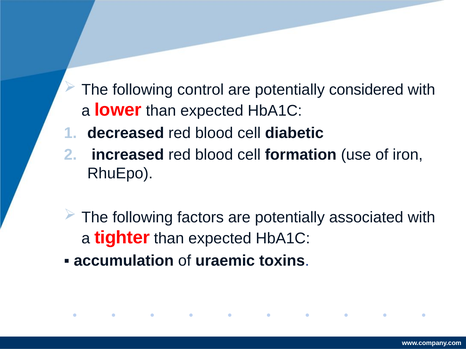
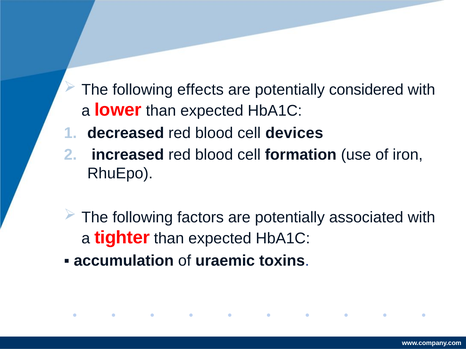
control: control -> effects (200, 90)
diabetic: diabetic -> devices (294, 133)
